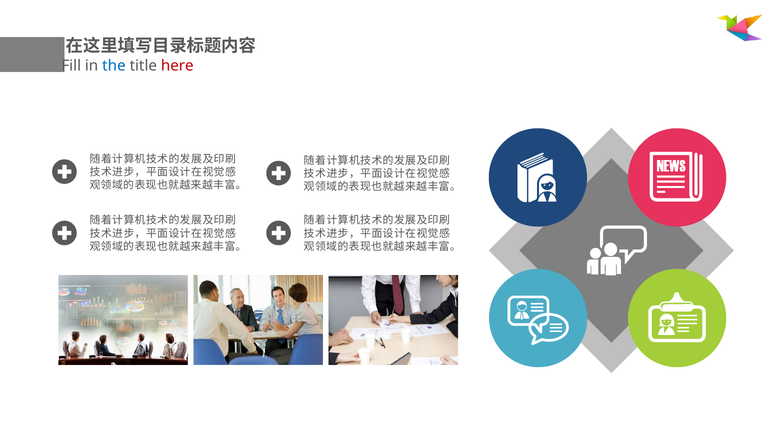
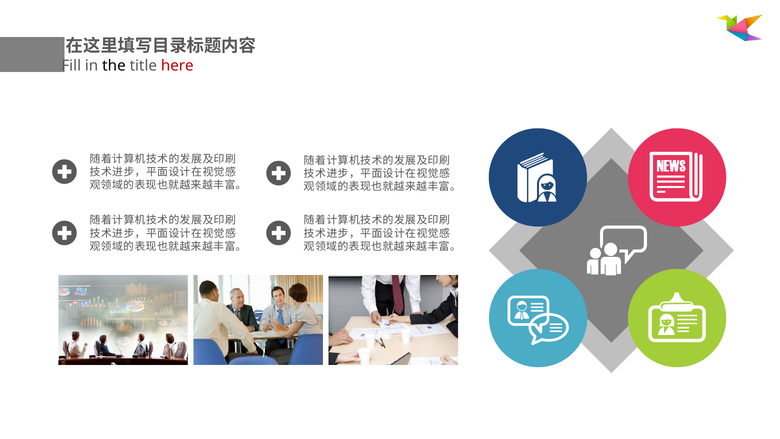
the colour: blue -> black (114, 66)
